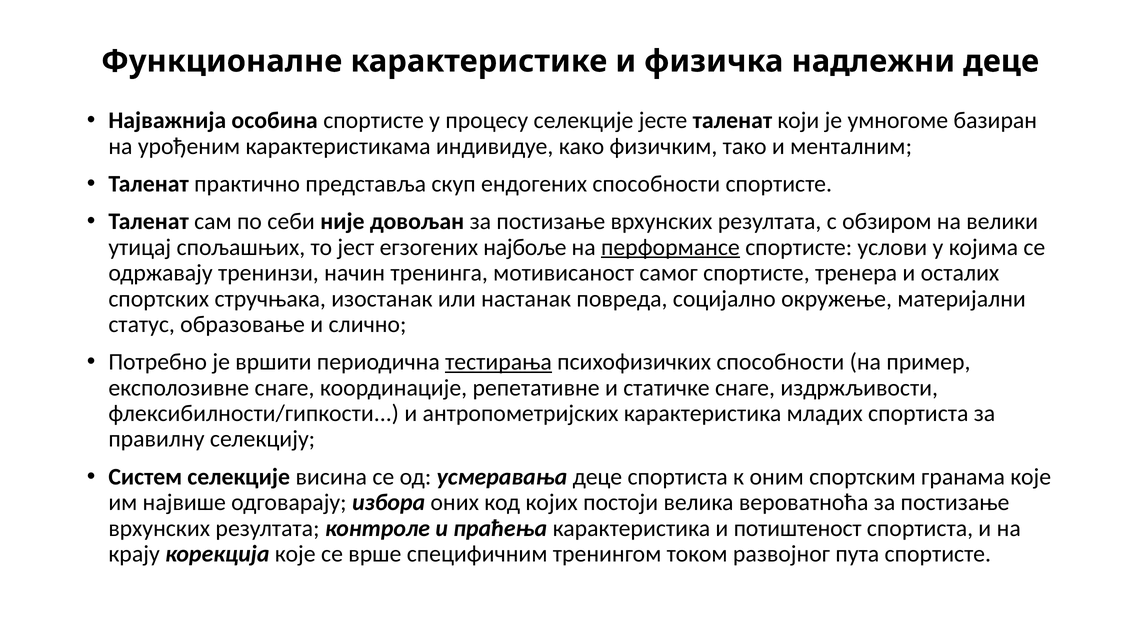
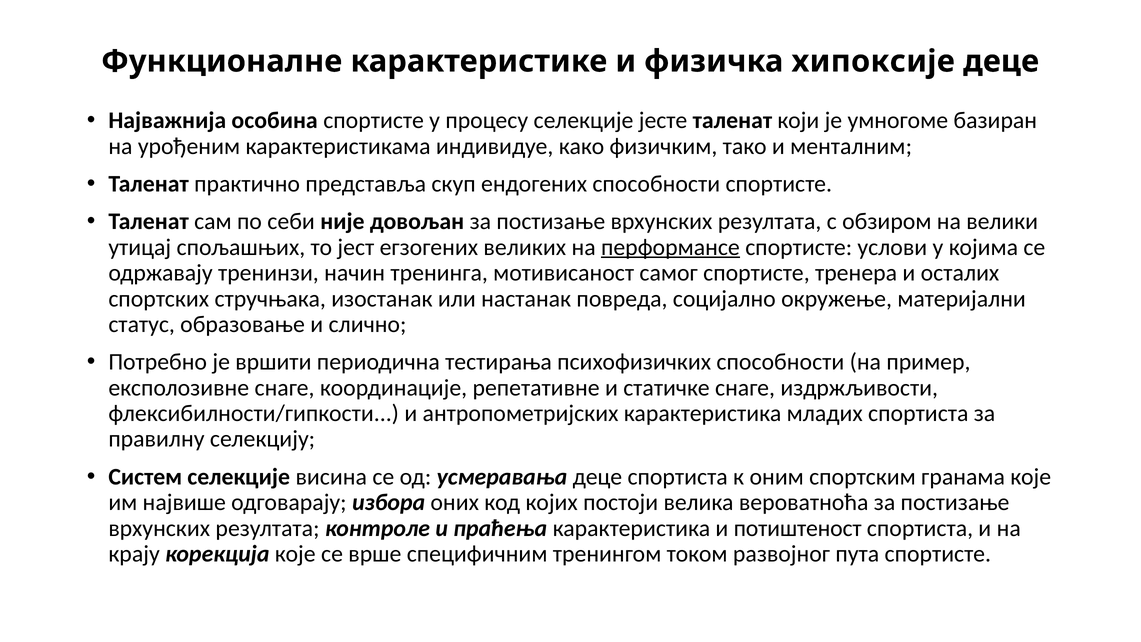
надлежни: надлежни -> хипоксије (873, 61)
најбоље: најбоље -> великих (525, 247)
тестирања underline: present -> none (498, 362)
